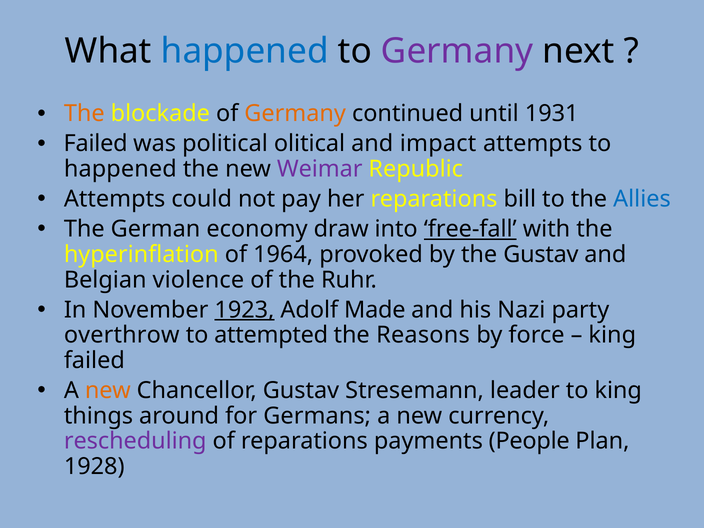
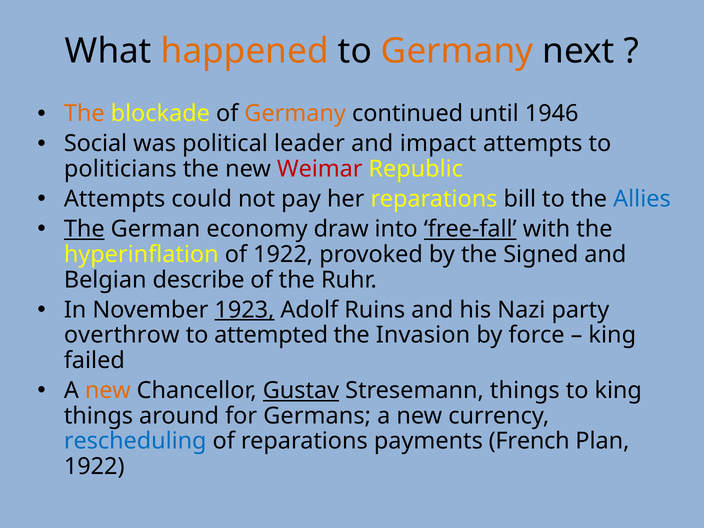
happened colour: blue -> orange (245, 51)
Germany colour: purple -> orange (457, 51)
1931: 1931 -> 1946 (552, 114)
Failed: Failed -> Social (96, 144)
olitical: olitical -> leader (309, 144)
happened: happened -> politicians (120, 169)
Weimar colour: purple -> red (320, 169)
The underline: none -> present (84, 229)
of 1964: 1964 -> 1922 (283, 254)
the Gustav: Gustav -> Signed (541, 254)
violence: violence -> describe (199, 280)
Made: Made -> Ruins (375, 310)
Reasons: Reasons -> Invasion (423, 335)
Gustav underline: none -> present (301, 390)
Stresemann leader: leader -> things (525, 390)
rescheduling colour: purple -> blue (135, 441)
People: People -> French (529, 441)
1928: 1928 -> 1922 (94, 466)
